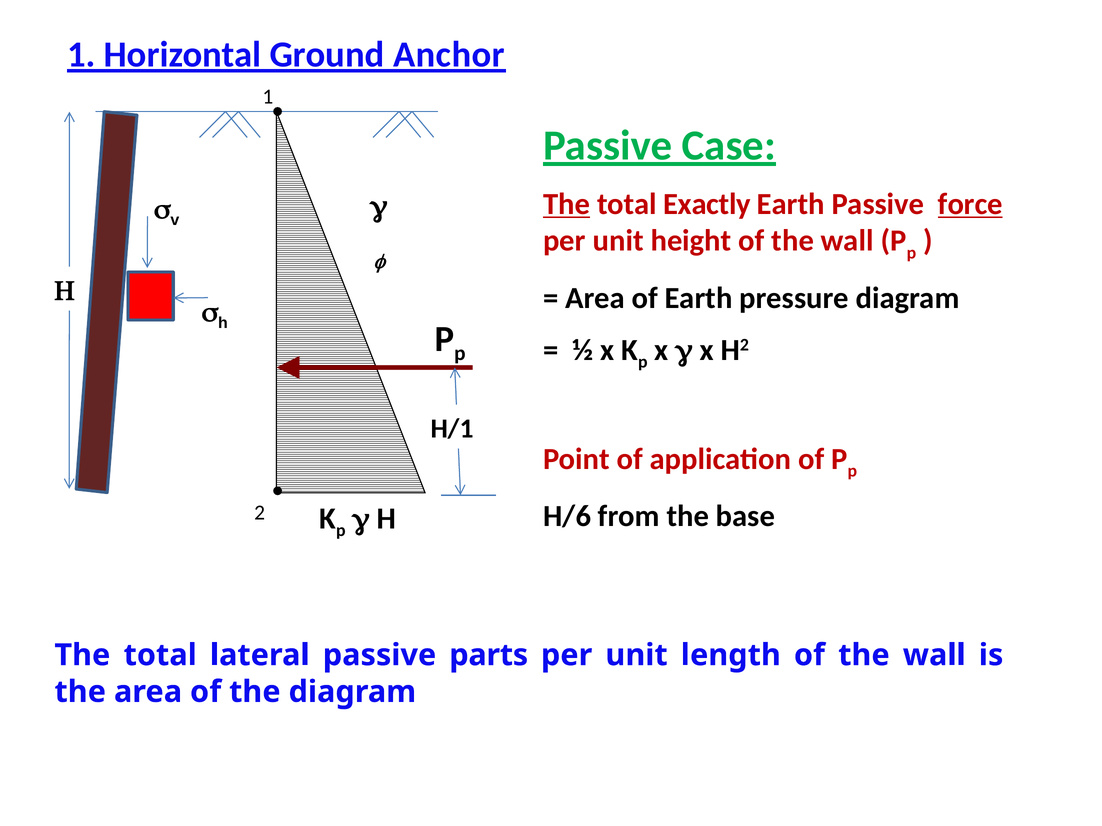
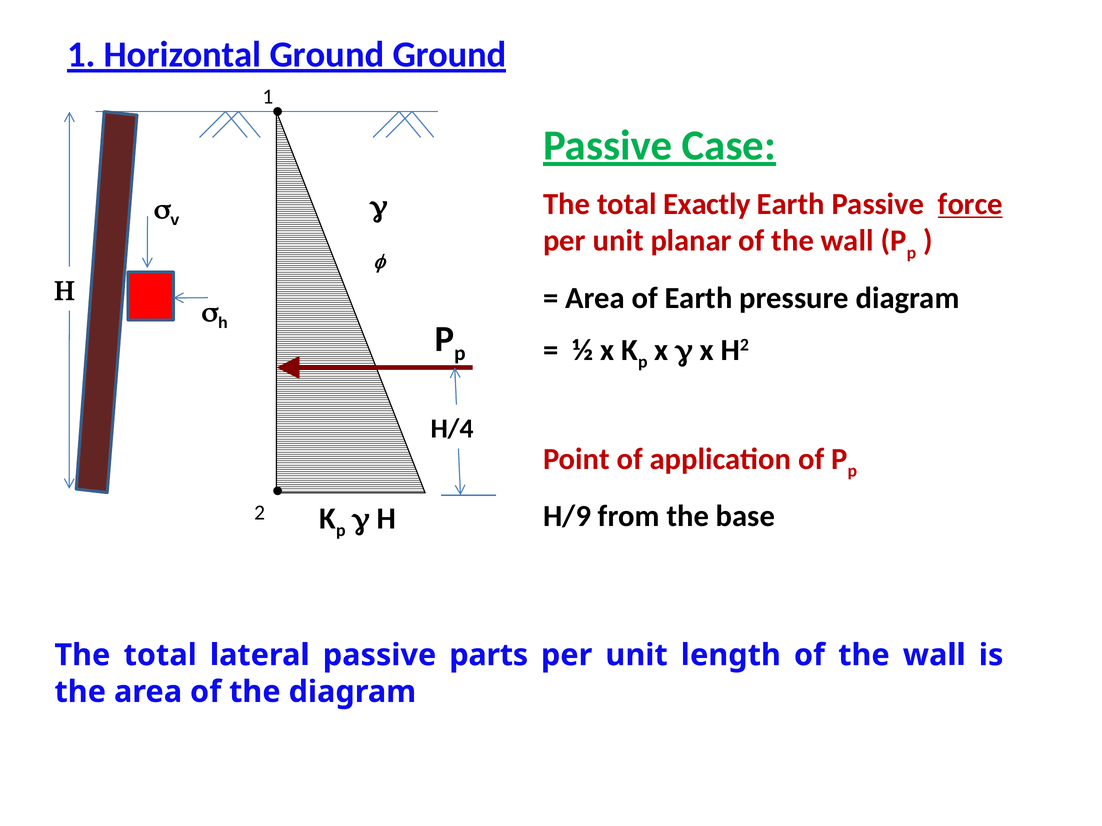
Ground Anchor: Anchor -> Ground (449, 55)
The underline: present -> none (567, 204)
height: height -> planar (691, 241)
H/1: H/1 -> H/4 (452, 429)
H/6: H/6 -> H/9 (567, 516)
